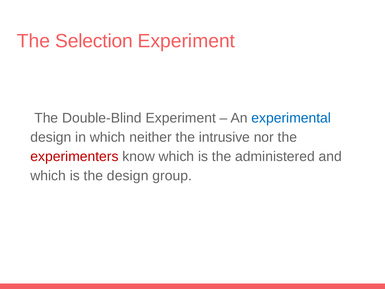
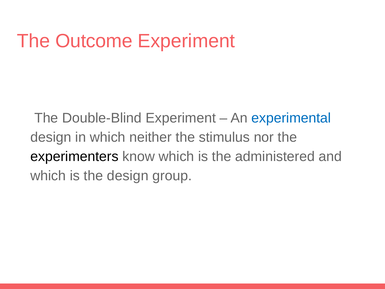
Selection: Selection -> Outcome (94, 41)
intrusive: intrusive -> stimulus (224, 137)
experimenters colour: red -> black (74, 156)
